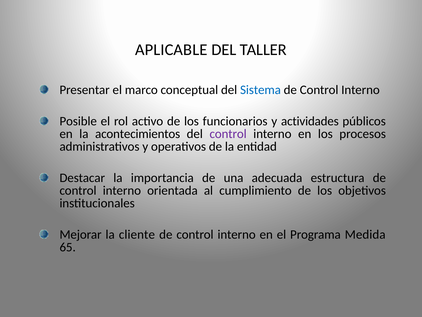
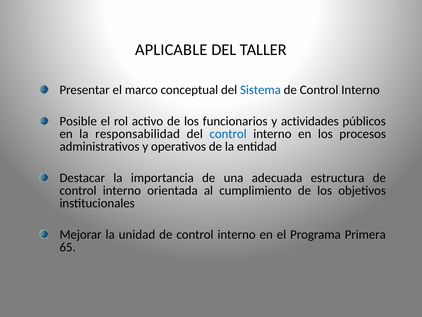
acontecimientos: acontecimientos -> responsabilidad (138, 134)
control colour: purple -> blue (228, 134)
cliente: cliente -> unidad (137, 234)
Medida: Medida -> Primera (365, 234)
